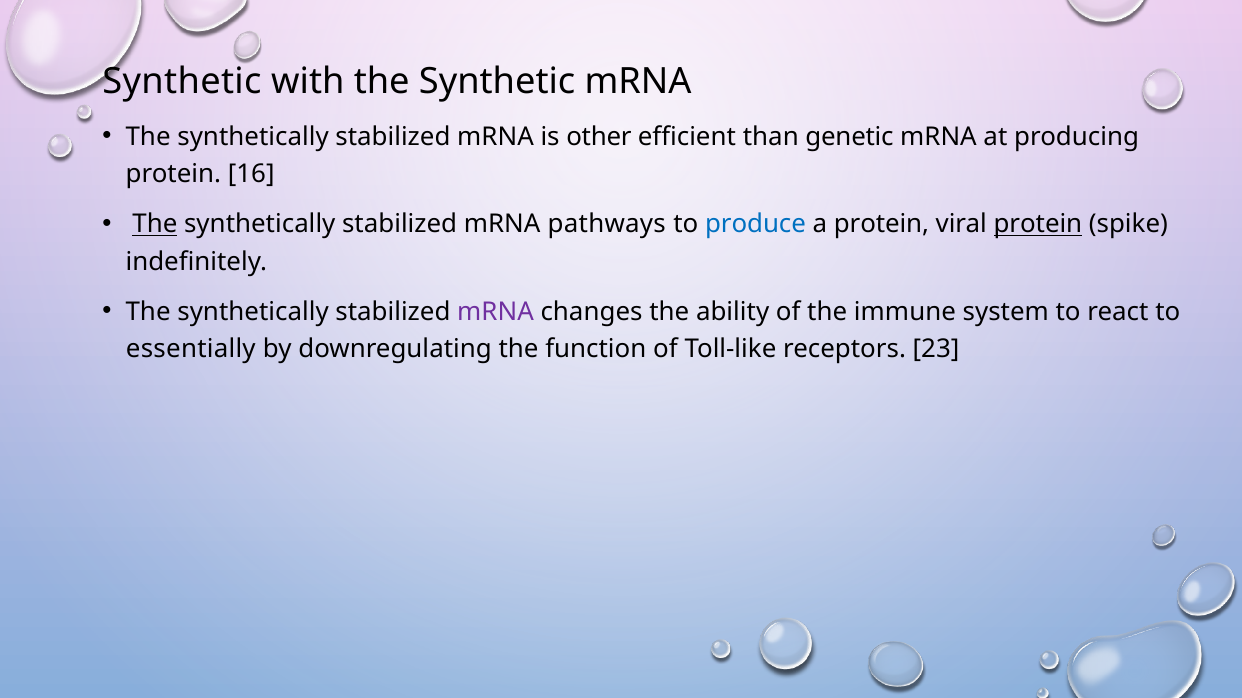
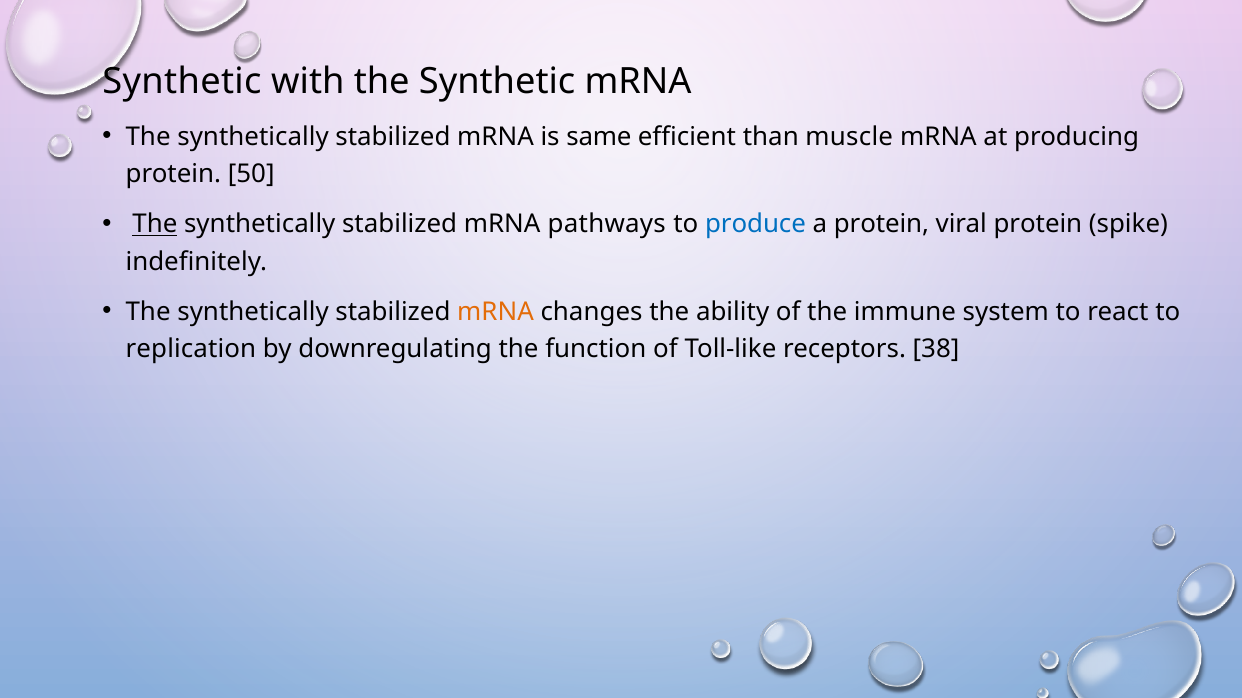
other: other -> same (599, 137)
genetic: genetic -> muscle (849, 137)
16: 16 -> 50 (251, 174)
protein underline: present -> none (1038, 225)
mRNA colour: purple -> orange (495, 312)
essentially: essentially -> replication (191, 349)
23: 23 -> 38 (936, 349)
